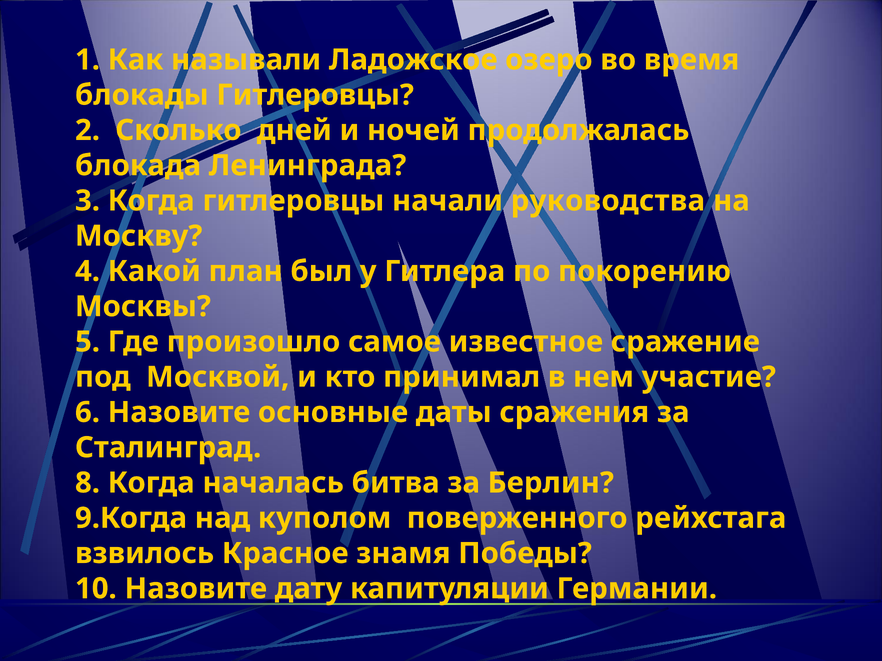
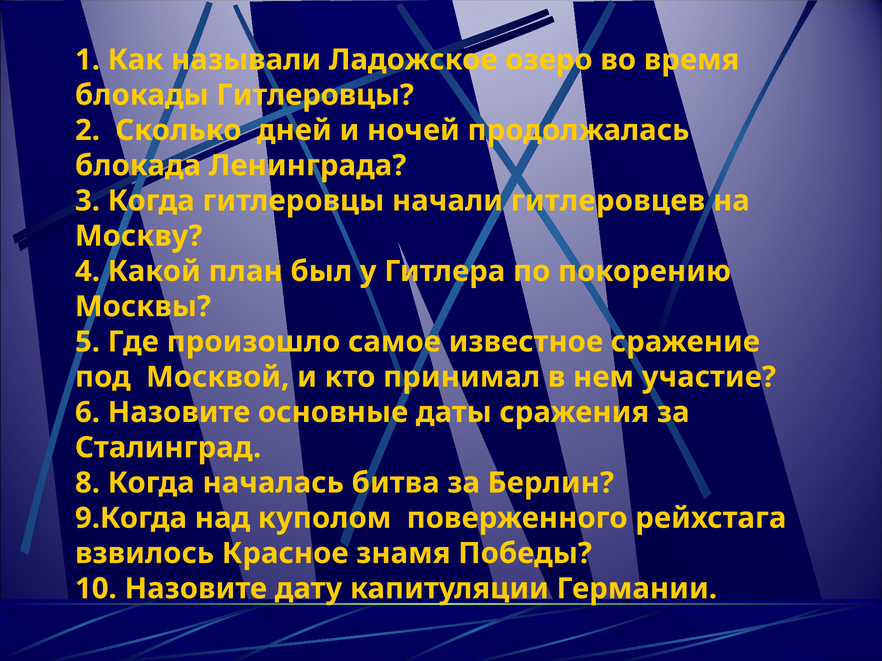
руководства: руководства -> гитлеровцев (608, 201)
